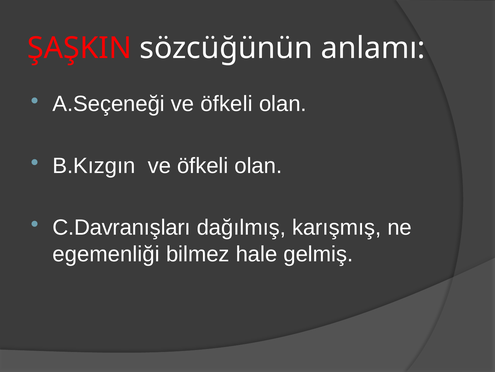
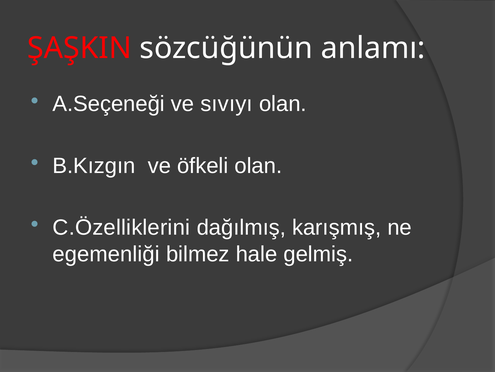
öfkeli: öfkeli -> sıvıyı (227, 104)
C.Davranışları: C.Davranışları -> C.Özelliklerini (121, 227)
